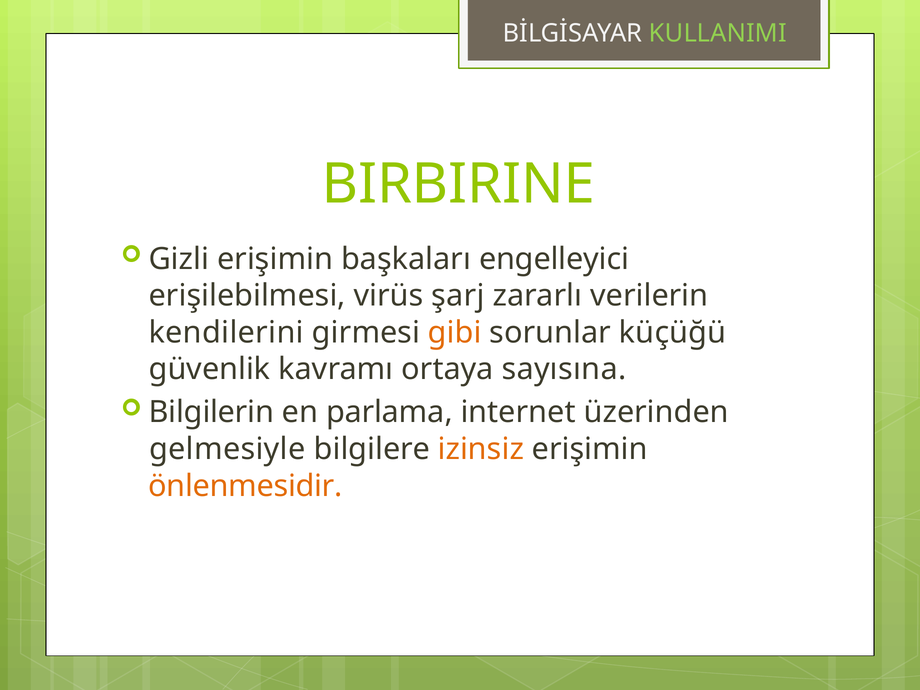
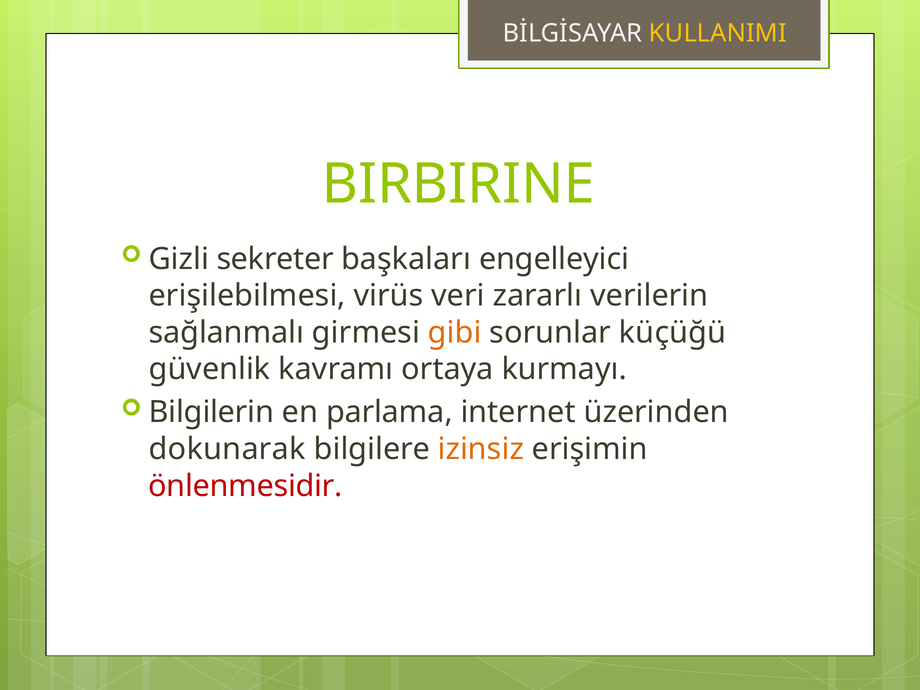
KULLANIMI colour: light green -> yellow (718, 33)
Gizli erişimin: erişimin -> sekreter (275, 259)
şarj: şarj -> veri (458, 296)
kendilerini: kendilerini -> sağlanmalı (226, 333)
sayısına: sayısına -> kurmayı (564, 369)
gelmesiyle: gelmesiyle -> dokunarak (227, 449)
önlenmesidir colour: orange -> red (245, 486)
